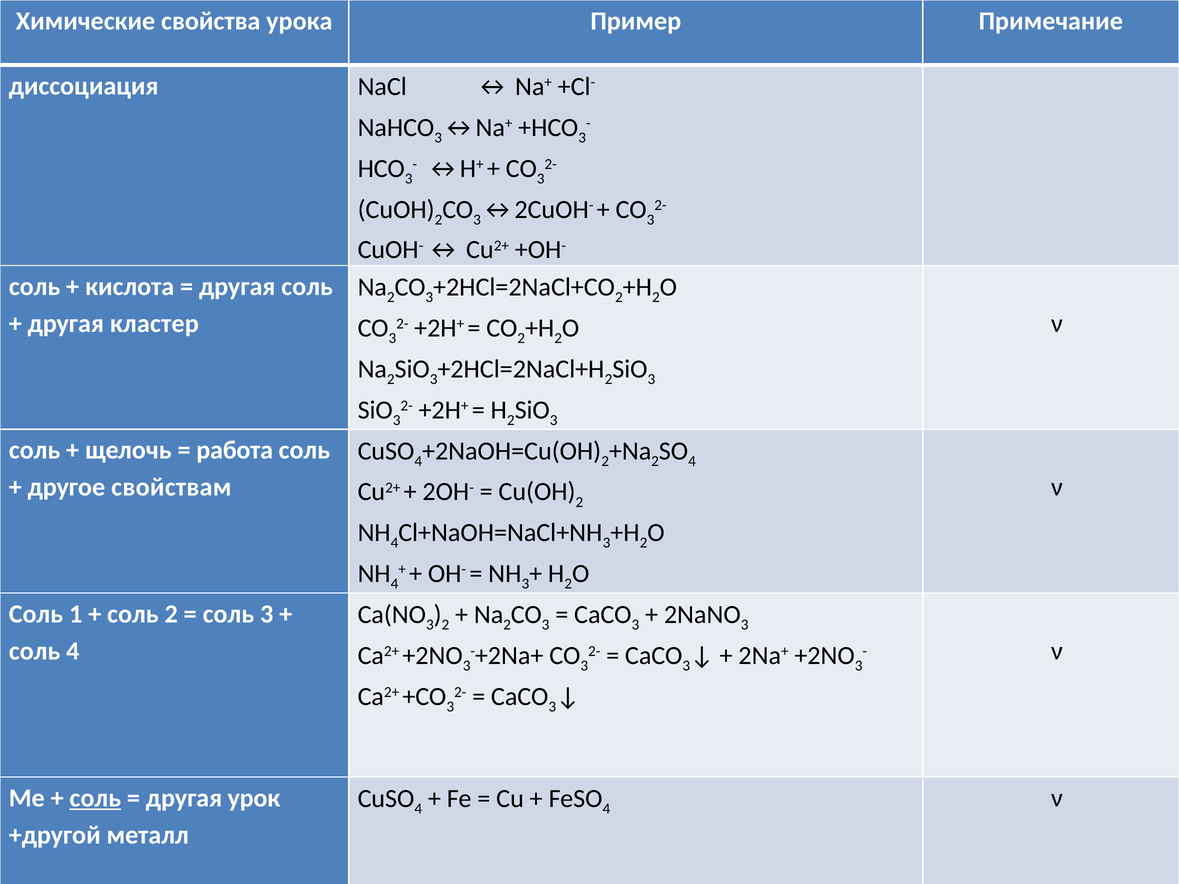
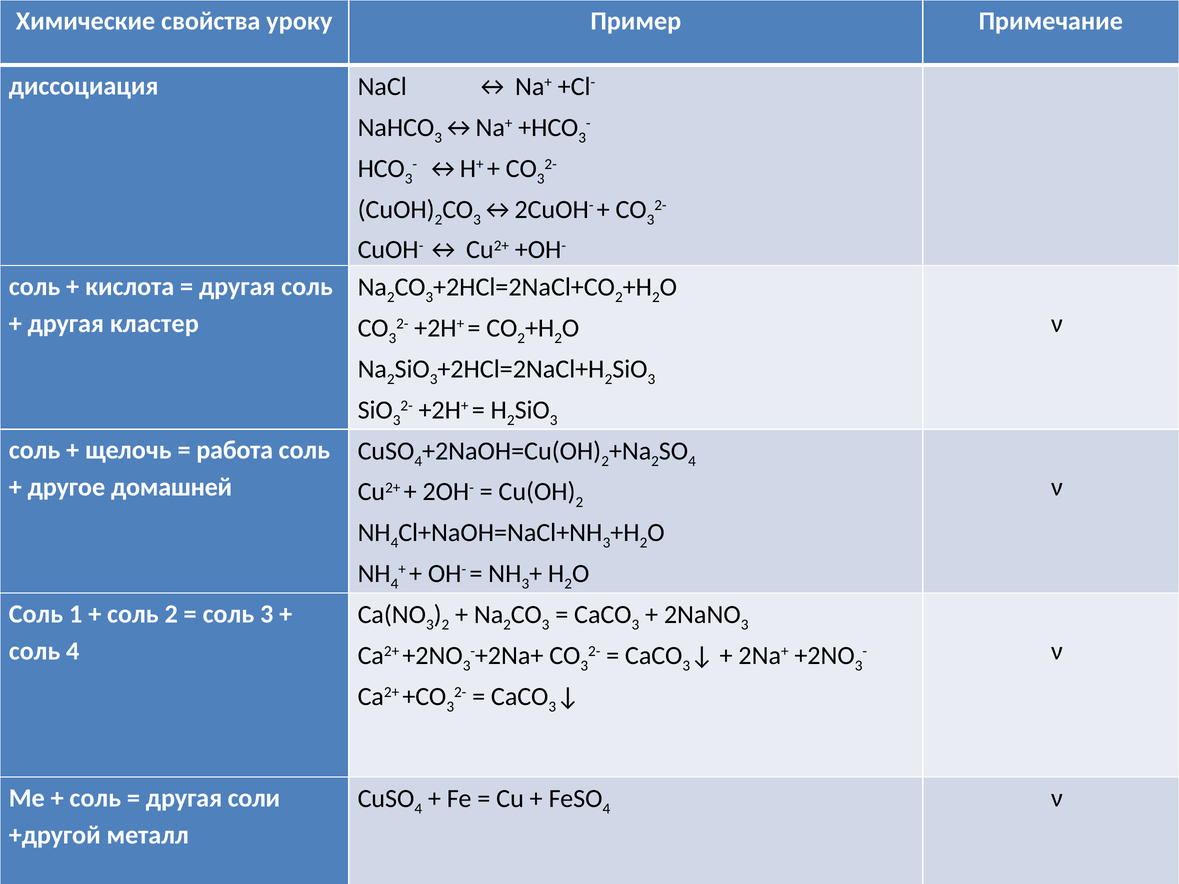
урока: урока -> уроку (299, 21)
свойствам: свойствам -> домашней (172, 487)
соль underline: present -> none (95, 798)
урок: урок -> соли (254, 798)
